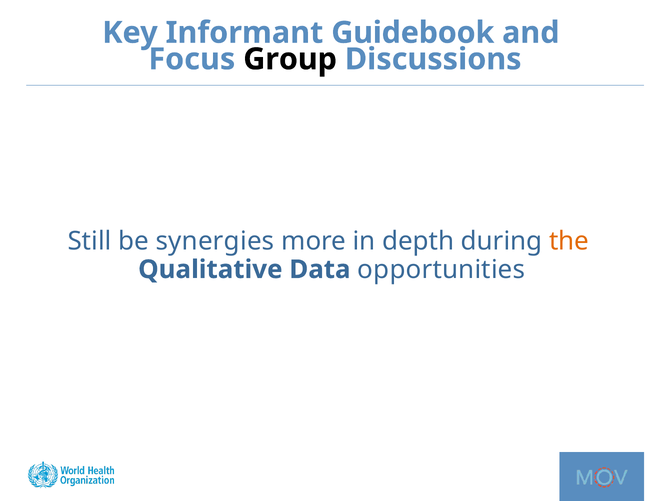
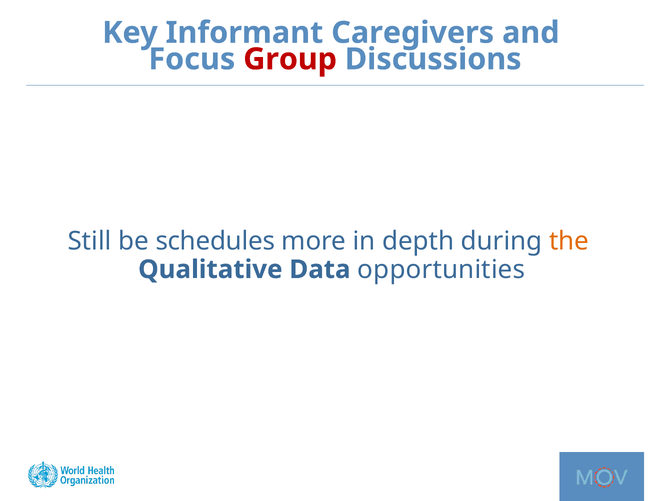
Guidebook: Guidebook -> Caregivers (413, 33)
Group colour: black -> red (290, 59)
synergies: synergies -> schedules (215, 241)
